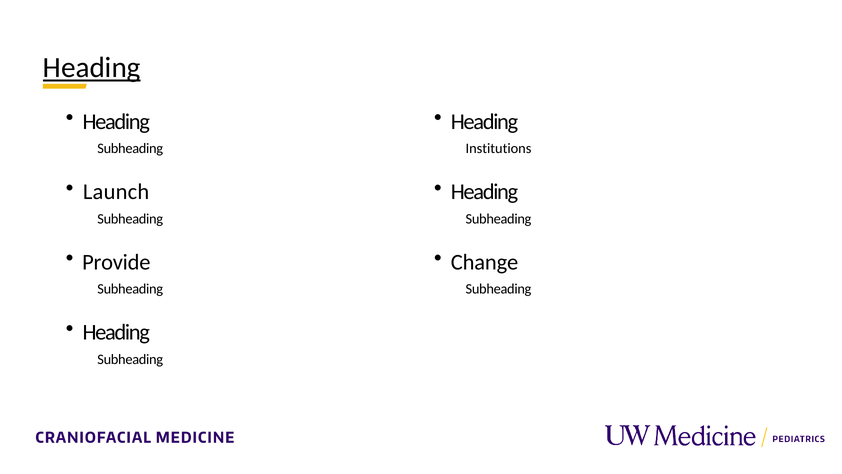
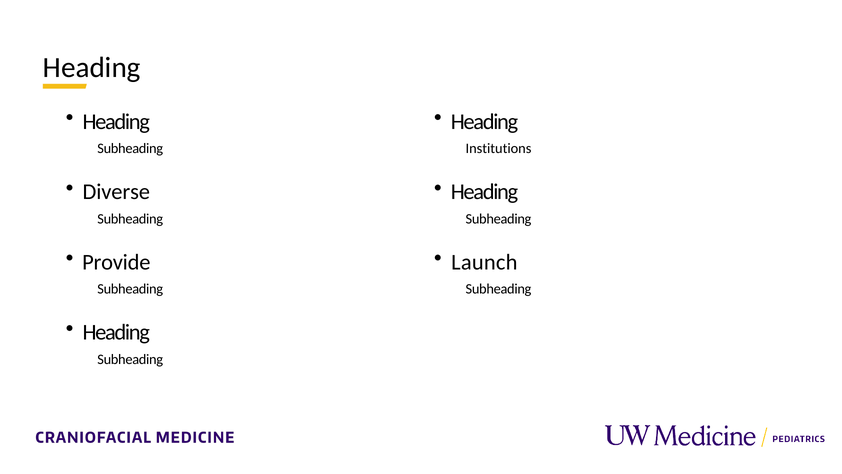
Heading underline: present -> none (92, 68)
Launch: Launch -> Diverse (116, 192)
Change: Change -> Launch (484, 262)
